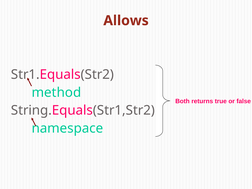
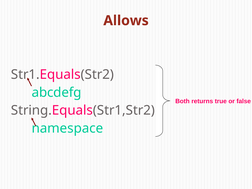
method: method -> abcdefg (57, 92)
